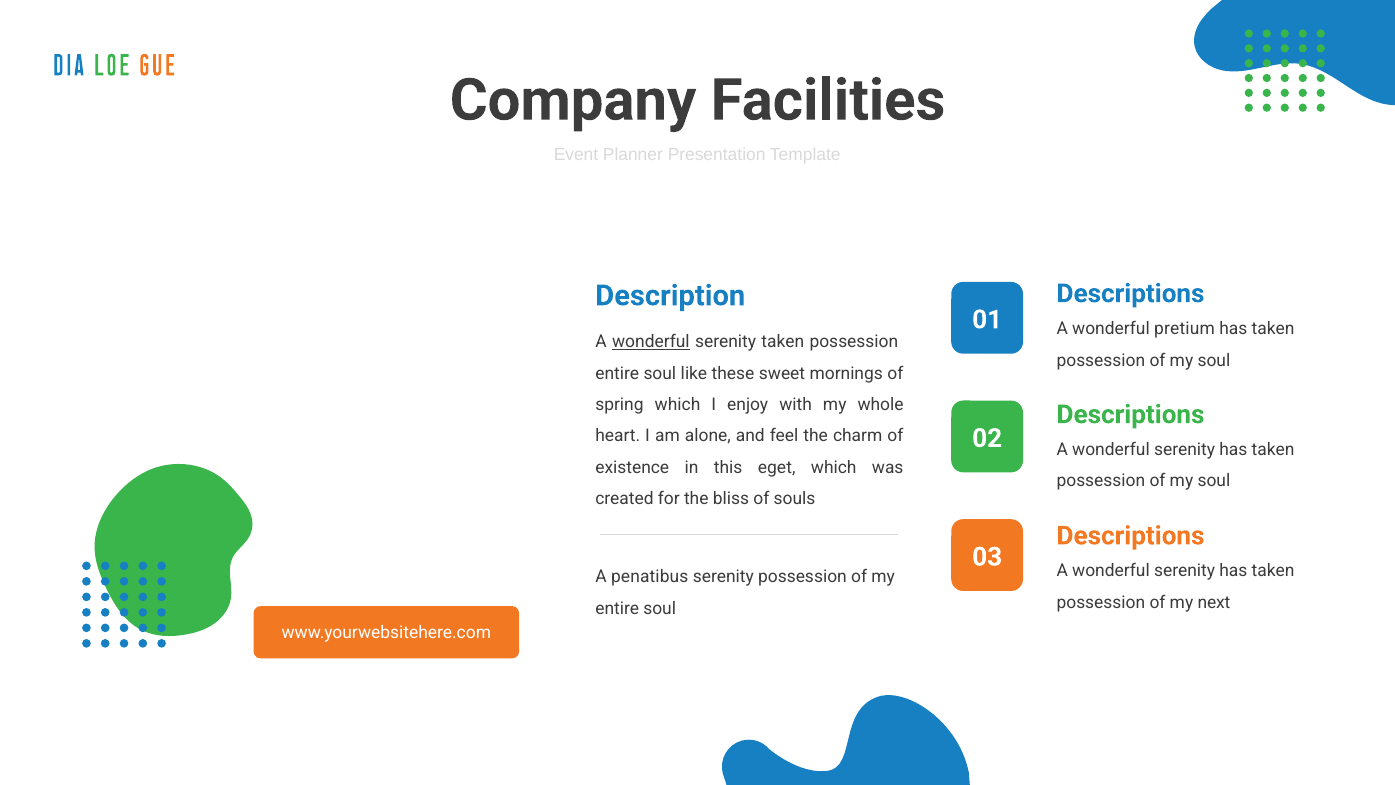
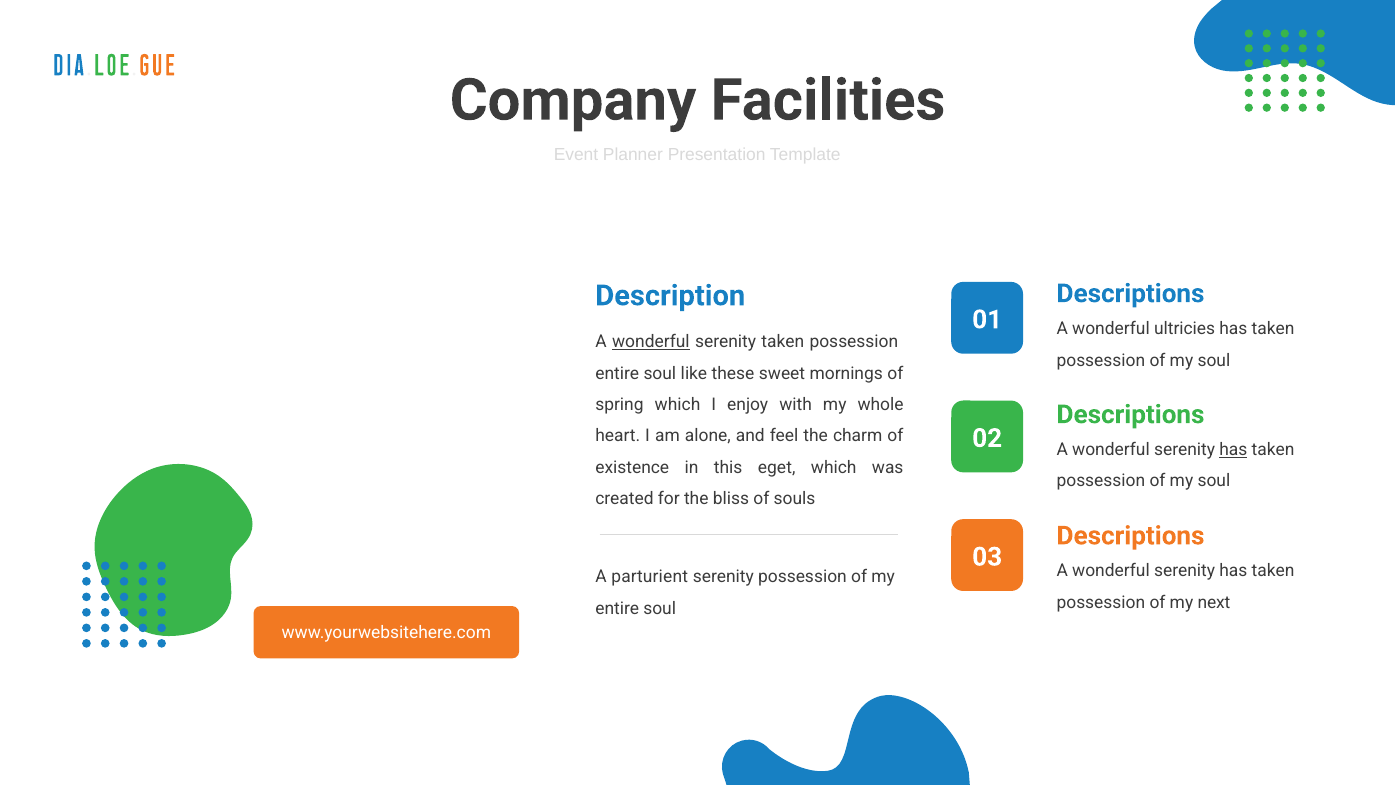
pretium: pretium -> ultricies (1185, 329)
has underline: none -> present (1233, 450)
penatibus: penatibus -> parturient (650, 577)
